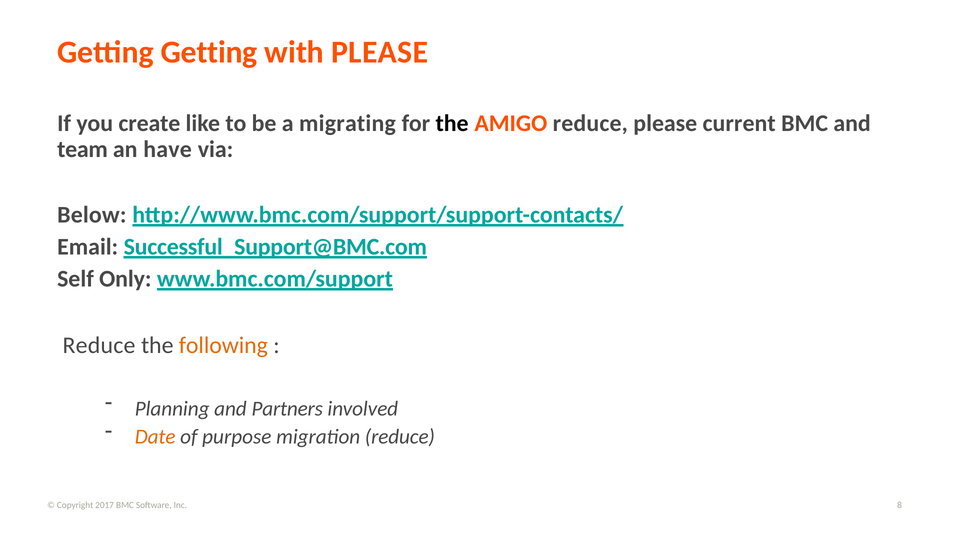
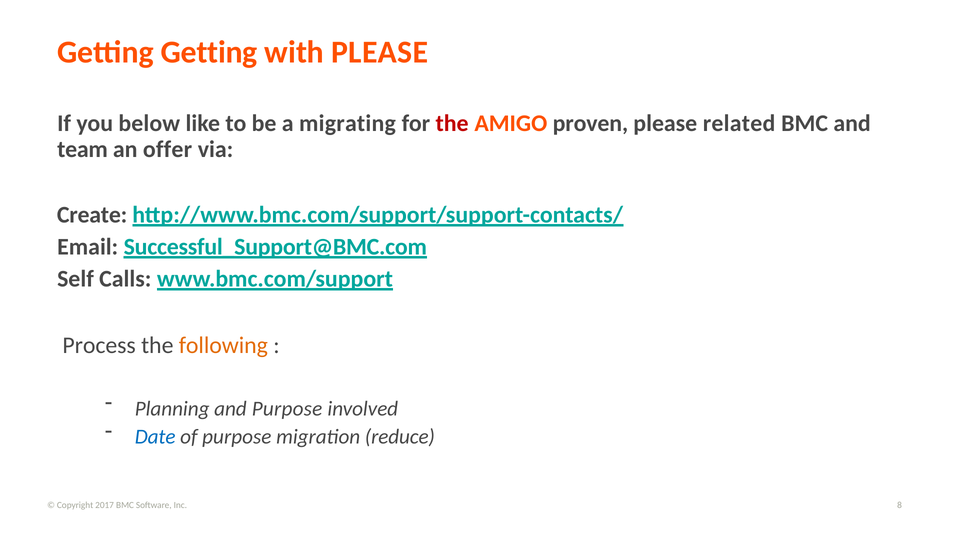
create: create -> below (149, 123)
the colour: black -> red (452, 123)
AMIGO reduce: reduce -> proven (590, 123)
current: current -> related (739, 123)
have: have -> offer (168, 149)
Below: Below -> Create (92, 215)
Only: Only -> Calls (125, 279)
Reduce: Reduce -> Process (99, 345)
and Partners: Partners -> Purpose (287, 408)
Date colour: orange -> blue (155, 437)
